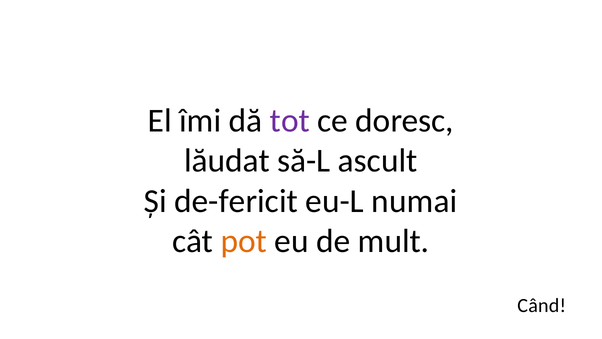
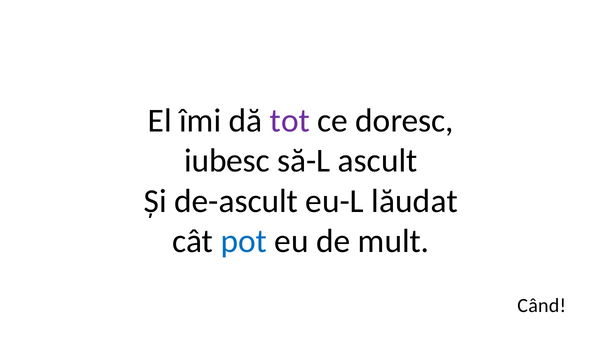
lăudat: lăudat -> iubesc (227, 161)
de-fericit: de-fericit -> de-ascult (236, 201)
numai: numai -> lăudat (415, 201)
pot colour: orange -> blue (244, 241)
